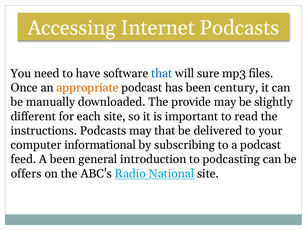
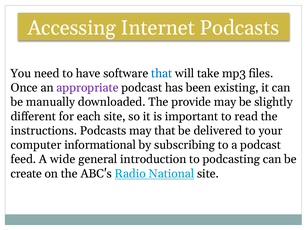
sure: sure -> take (208, 73)
appropriate colour: orange -> purple (88, 88)
century: century -> existing (236, 88)
A been: been -> wide (63, 159)
offers: offers -> create (26, 174)
